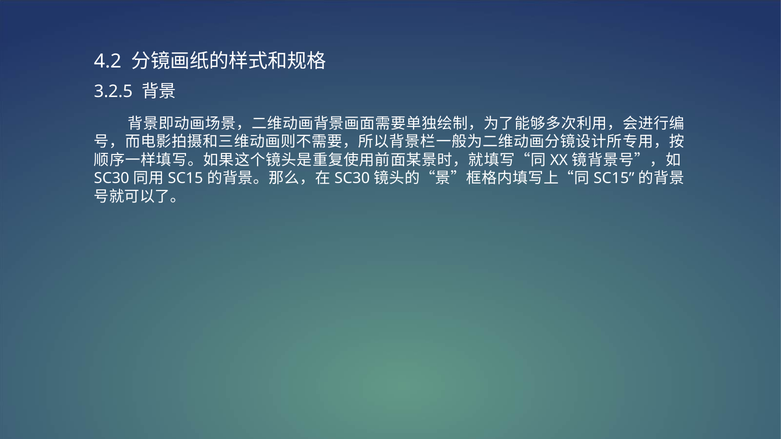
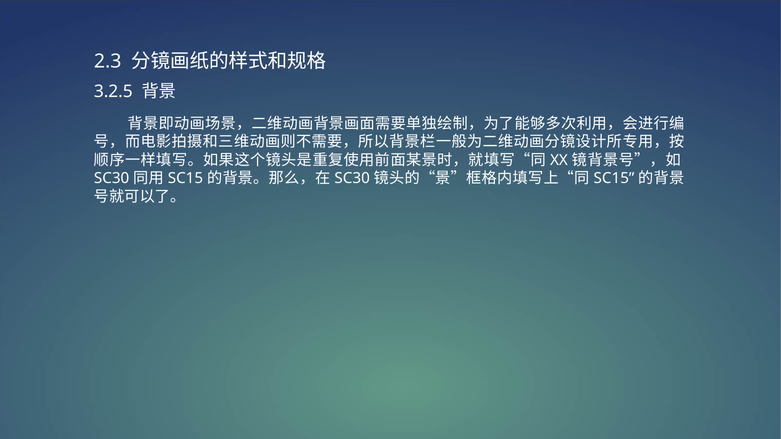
4.2: 4.2 -> 2.3 (108, 62)
